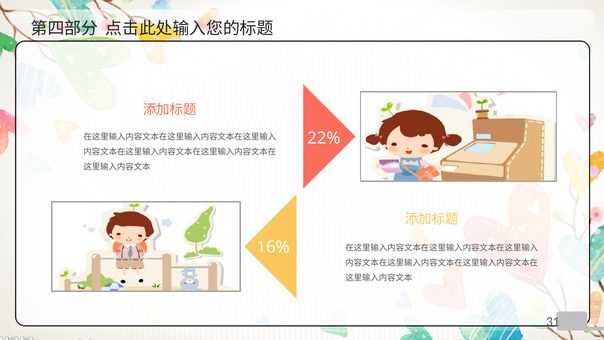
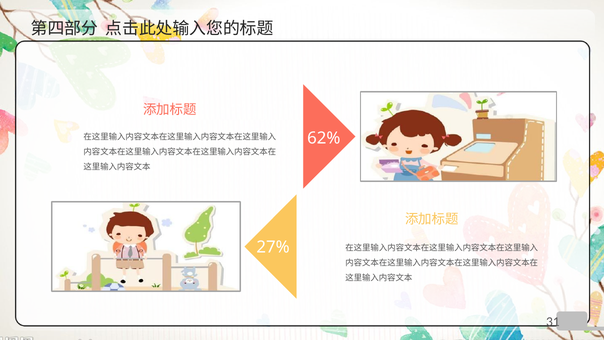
22%: 22% -> 62% (324, 138)
16%: 16% -> 27% (273, 247)
